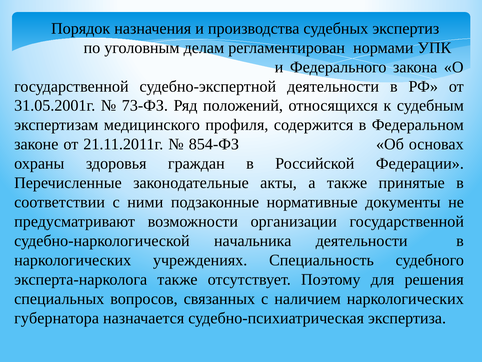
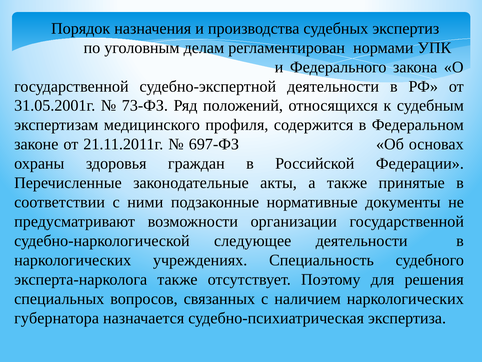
854-ФЗ: 854-ФЗ -> 697-ФЗ (214, 144)
начальника: начальника -> следующее (253, 240)
